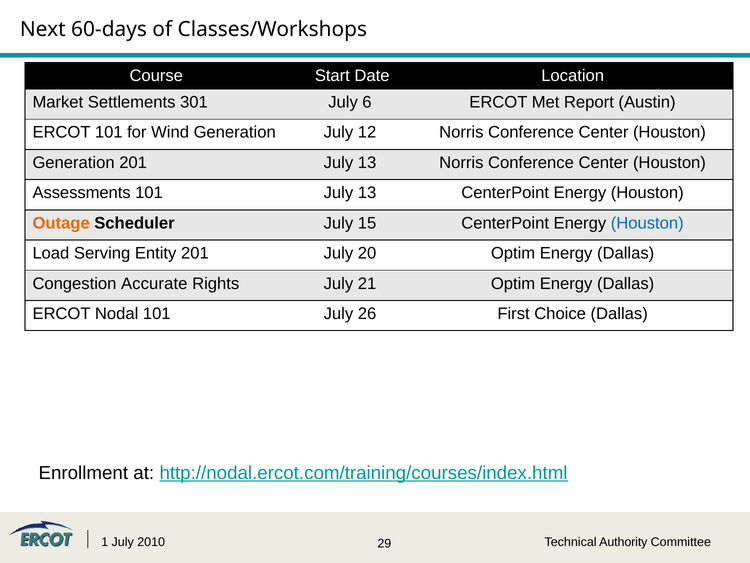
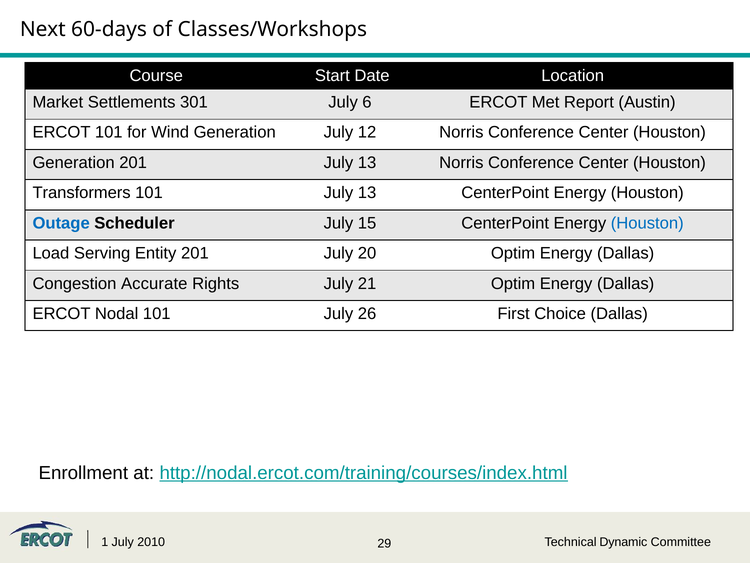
Assessments: Assessments -> Transformers (82, 193)
Outage colour: orange -> blue (61, 223)
Authority: Authority -> Dynamic (623, 542)
